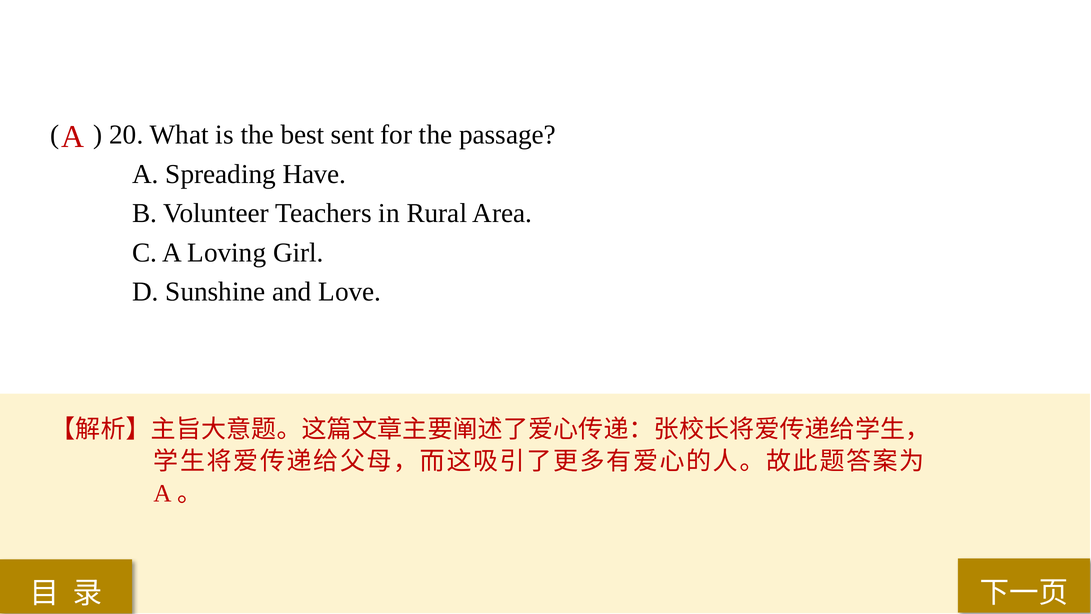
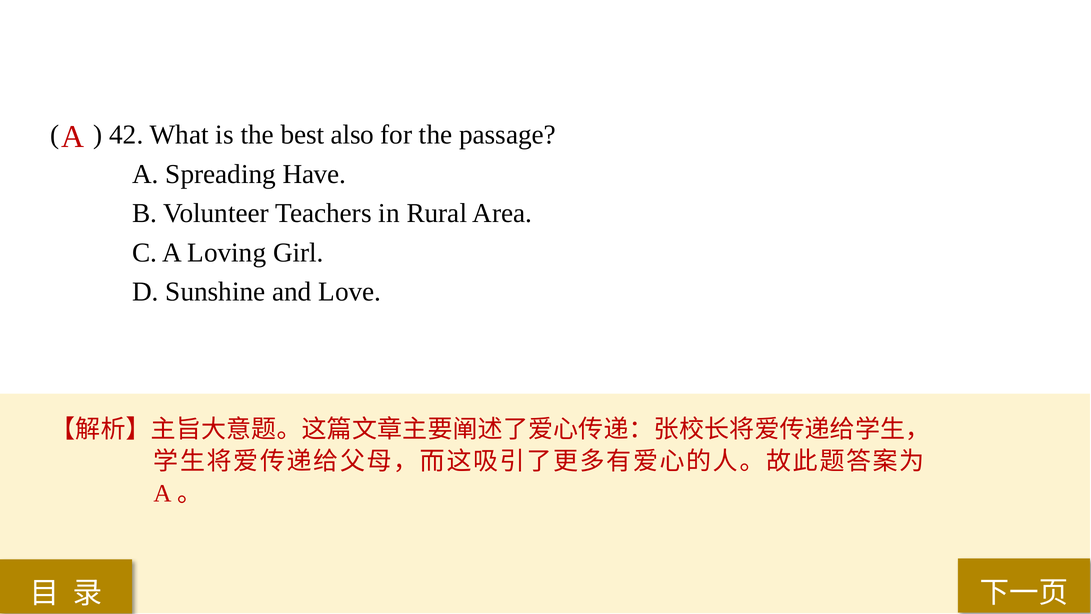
20: 20 -> 42 (126, 135)
sent: sent -> also (353, 135)
